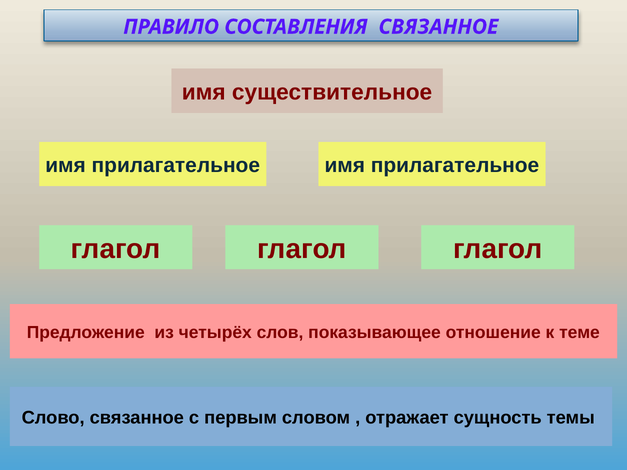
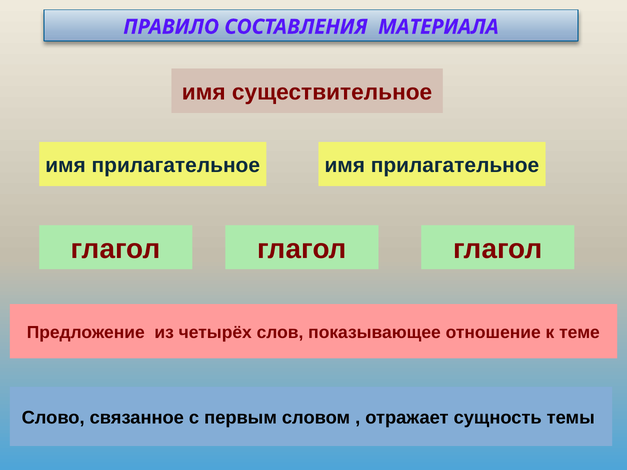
СОСТАВЛЕНИЯ СВЯЗАННОЕ: СВЯЗАННОЕ -> МАТЕРИАЛА (438, 27)
